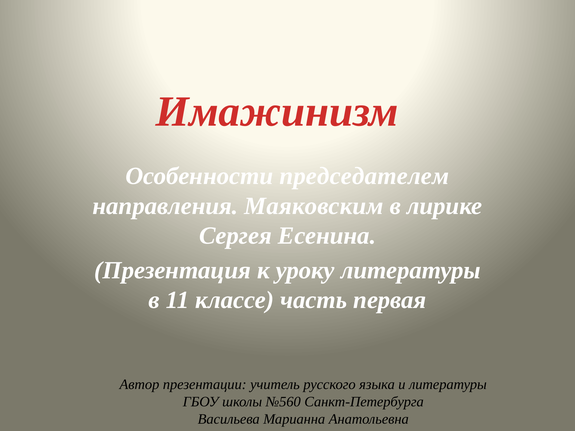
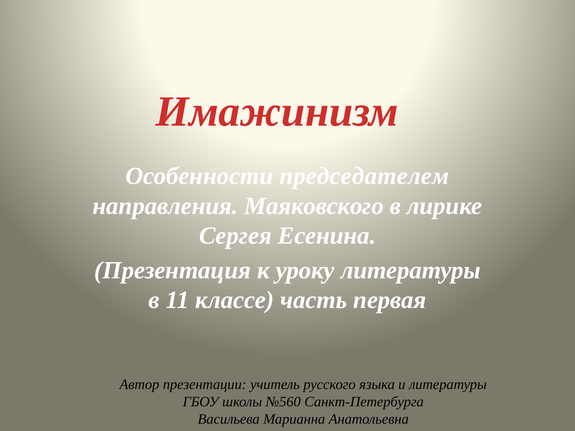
Маяковским: Маяковским -> Маяковского (314, 206)
